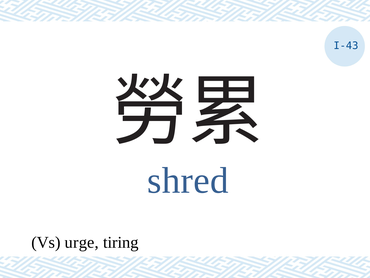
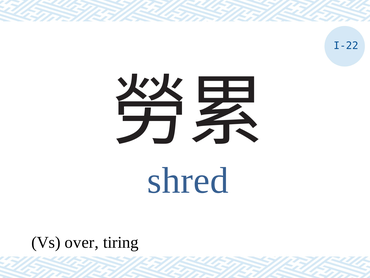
I-43: I-43 -> I-22 (346, 46)
urge: urge -> over (82, 242)
